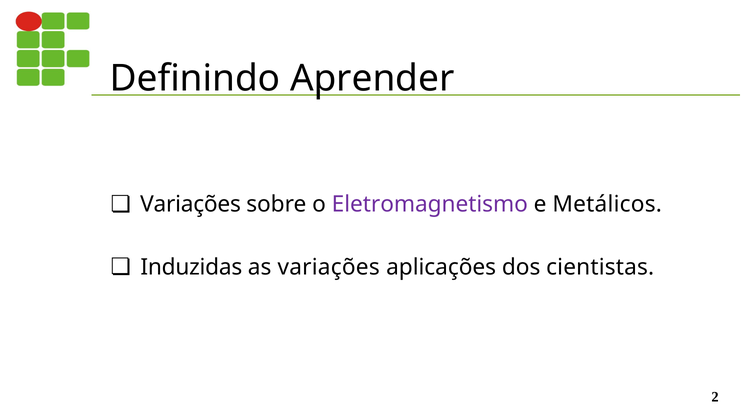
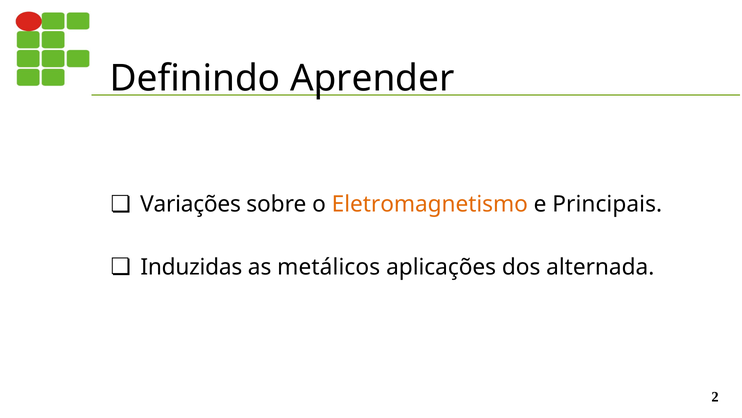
Eletromagnetismo colour: purple -> orange (430, 204)
Metálicos: Metálicos -> Principais (607, 204)
as variações: variações -> metálicos (329, 267)
cientistas: cientistas -> alternada (600, 267)
